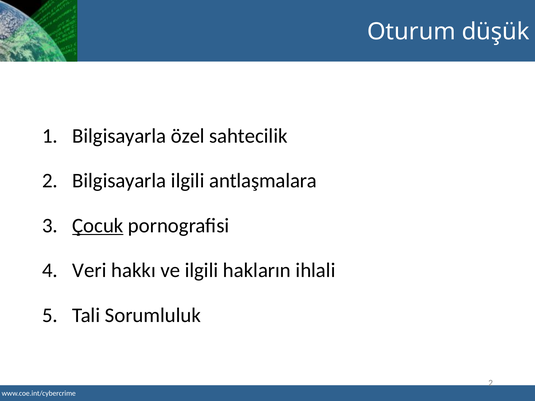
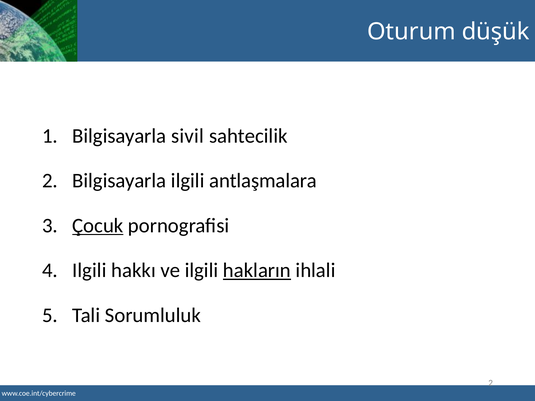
özel: özel -> sivil (188, 136)
Veri: Veri -> Ilgili (89, 271)
hakların underline: none -> present (257, 271)
